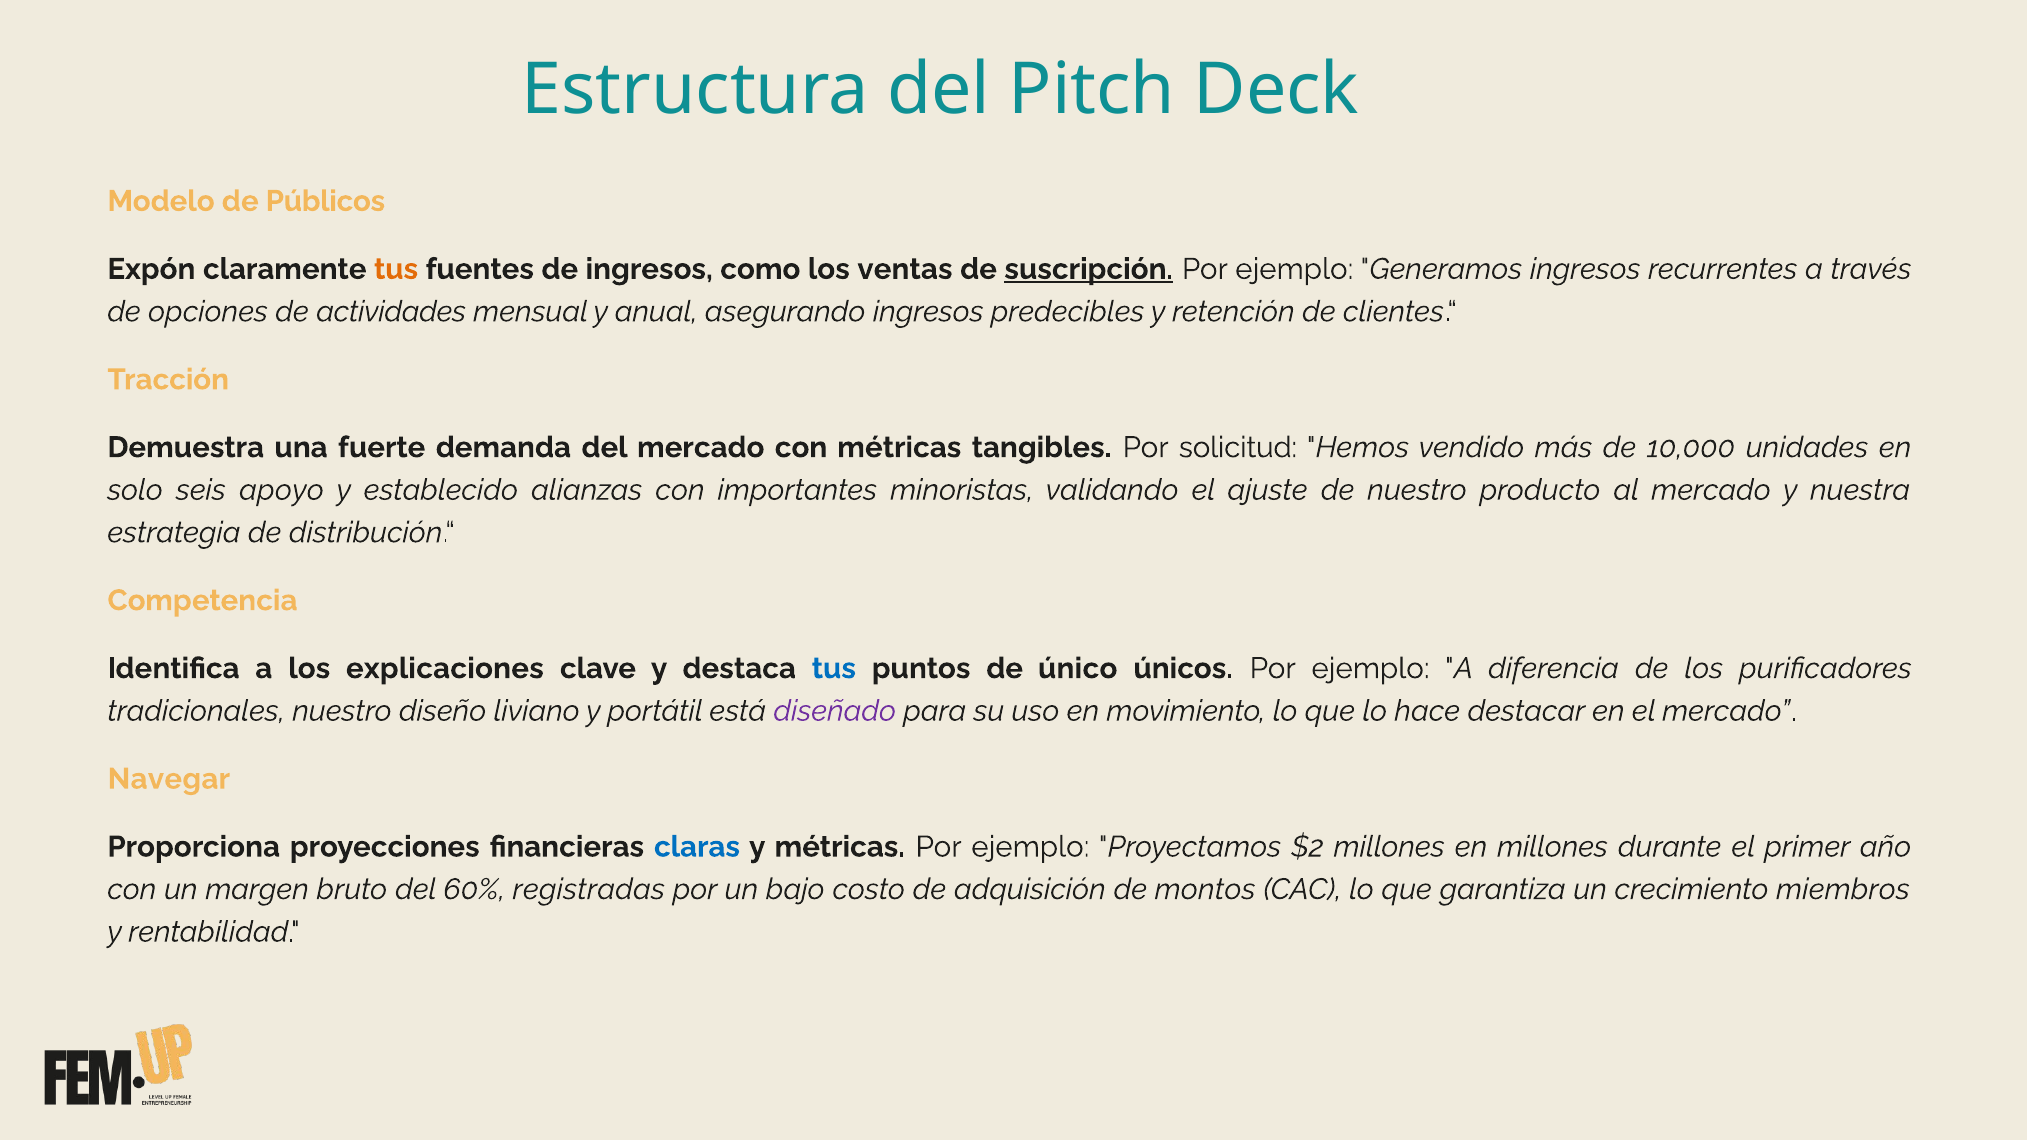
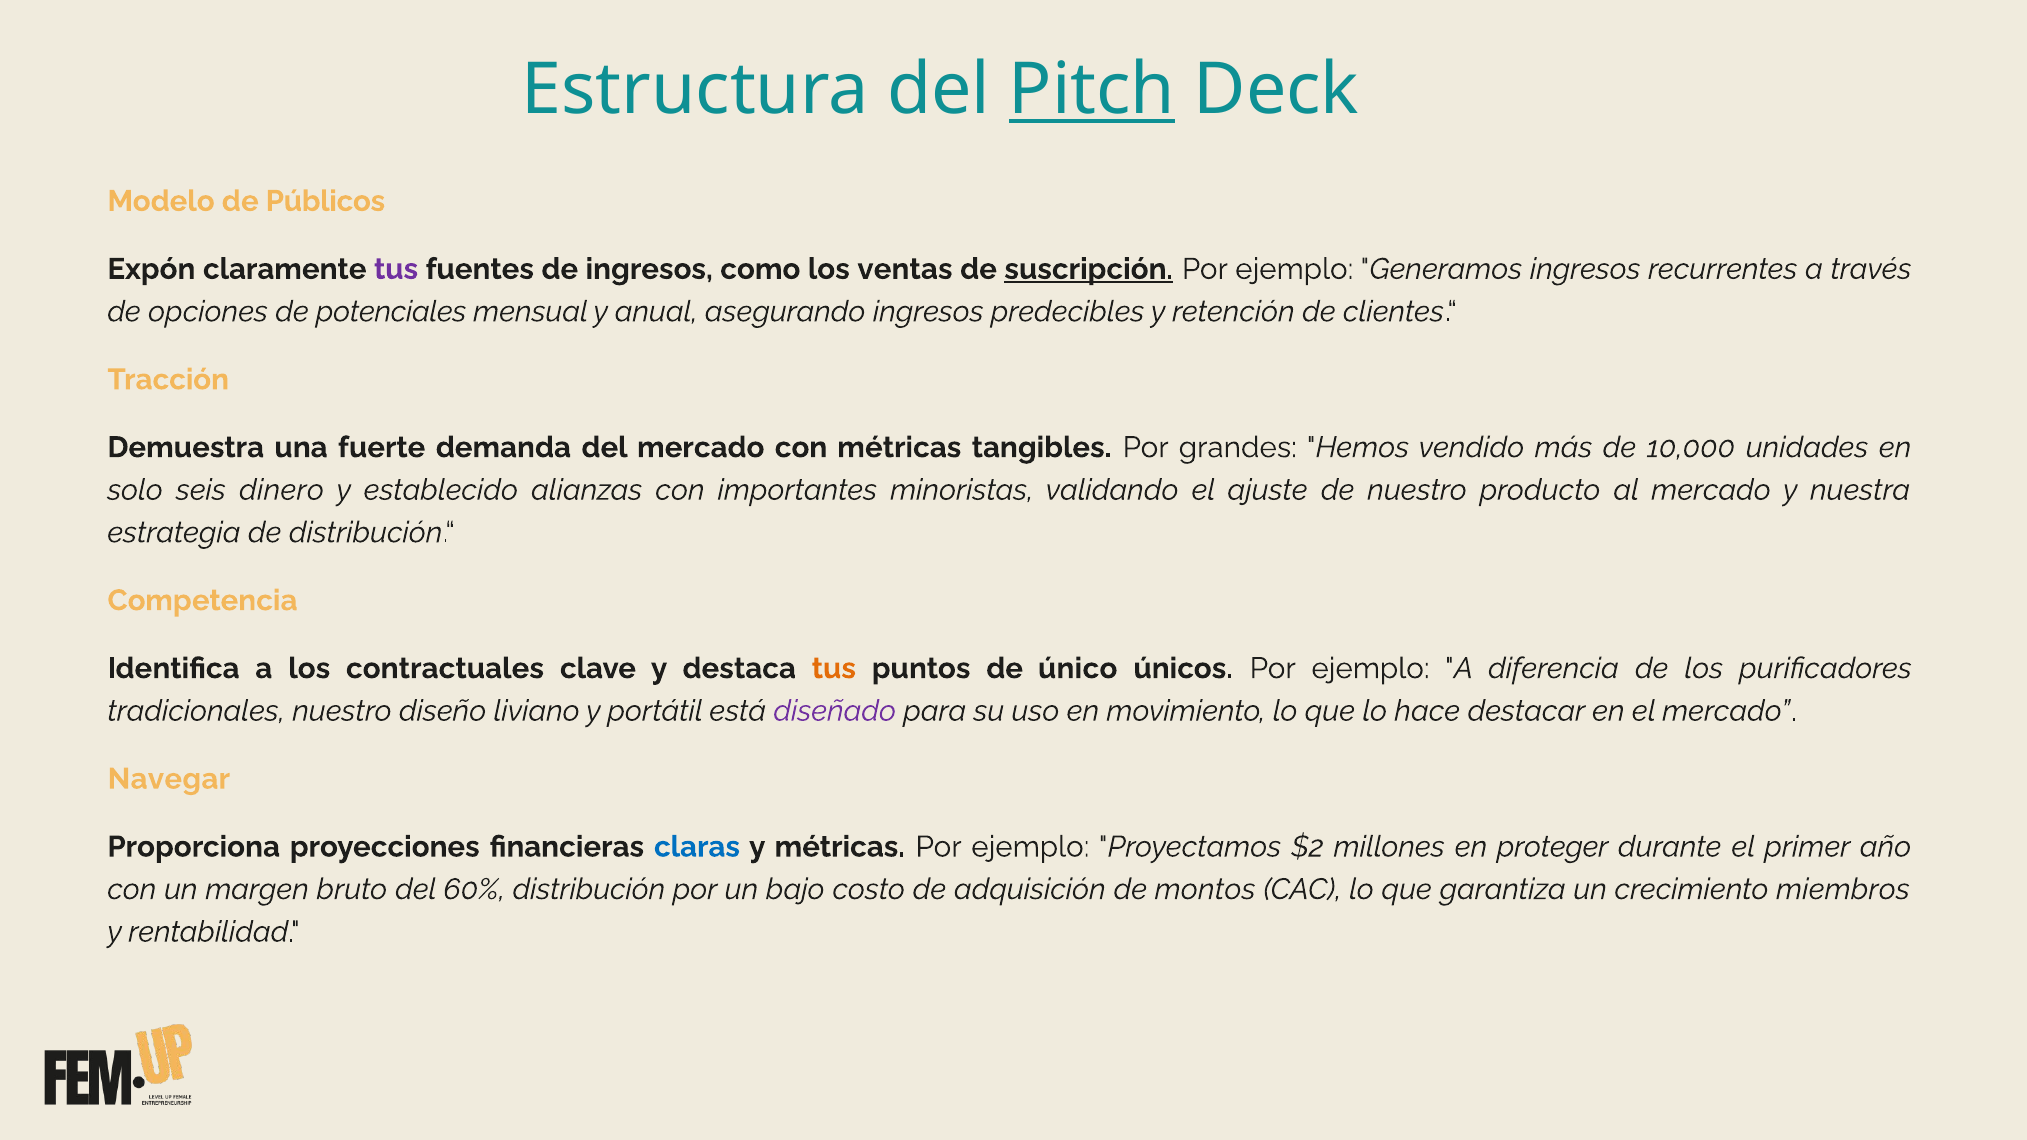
Pitch underline: none -> present (1092, 90)
tus colour: orange -> purple (396, 269)
actividades: actividades -> potenciales (391, 312)
solicitud: solicitud -> grandes (1238, 448)
apoyo: apoyo -> dinero (282, 490)
explicaciones: explicaciones -> contractuales (445, 668)
tus colour: blue -> orange (834, 668)
en millones: millones -> proteger (1553, 847)
registradas: registradas -> distribución (589, 889)
